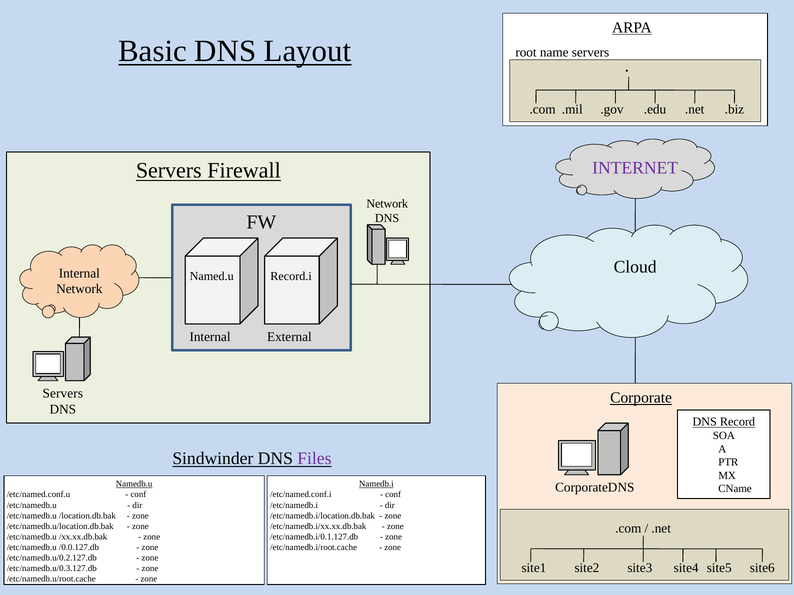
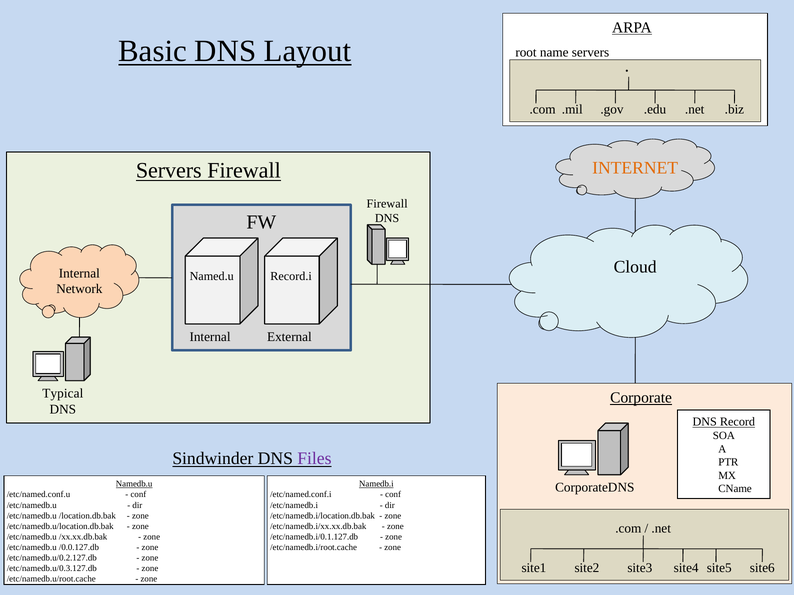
INTERNET colour: purple -> orange (635, 168)
Network: Network -> Firewall (387, 204)
Servers: Servers -> Typical (63, 394)
